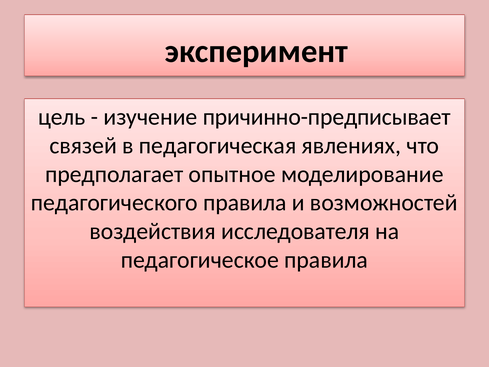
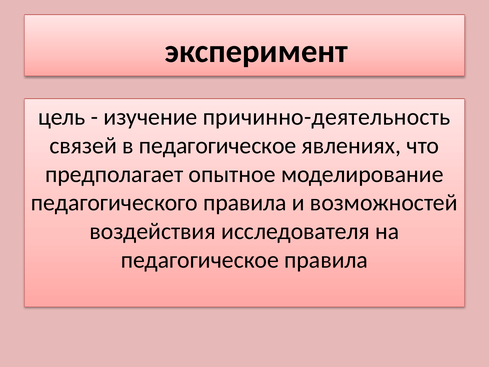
причинно-предписывает: причинно-предписывает -> причинно-деятельность (327, 117)
в педагогическая: педагогическая -> педагогическое (218, 146)
